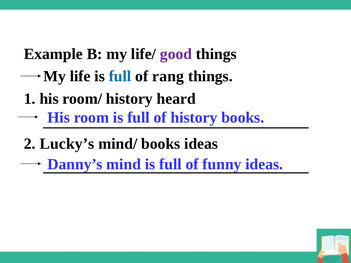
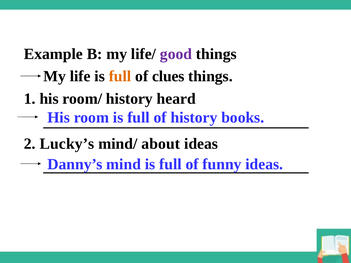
full colour: blue -> orange (120, 76)
rang: rang -> clues (168, 76)
mind/ books: books -> about (161, 144)
